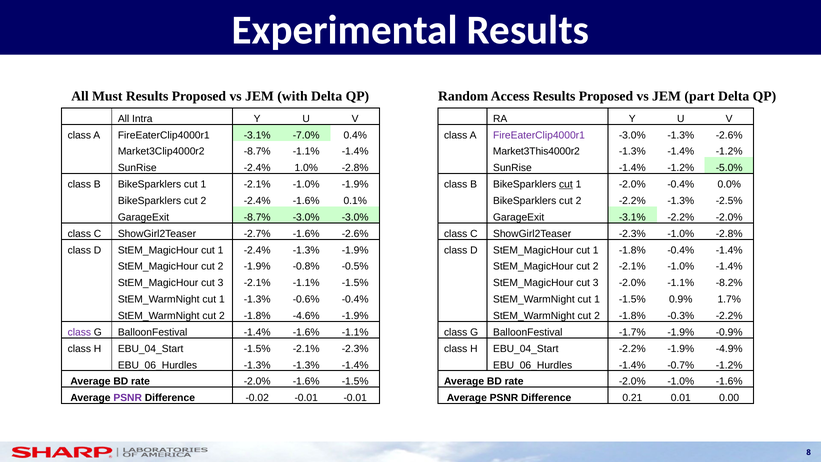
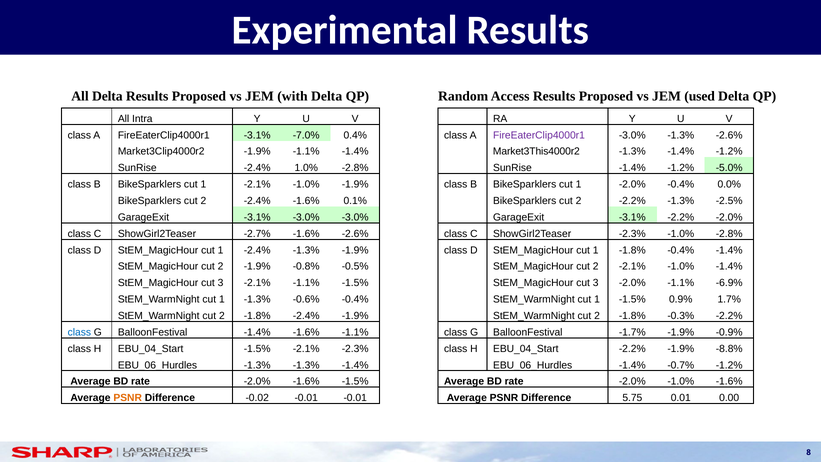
All Must: Must -> Delta (107, 96)
part: part -> used (700, 96)
Market3Clip4000r2 -8.7%: -8.7% -> -1.9% (257, 152)
cut underline: present -> none (566, 184)
-8.7%: -8.7% -> -3.1% (257, 217)
-8.2%: -8.2% -> -6.9% (729, 283)
-1.8% -4.6%: -4.6% -> -2.4% (306, 316)
class colour: purple -> blue (79, 332)
-4.9%: -4.9% -> -8.8% (729, 349)
PSNR colour: purple -> orange (128, 398)
0.21: 0.21 -> 5.75 (632, 398)
